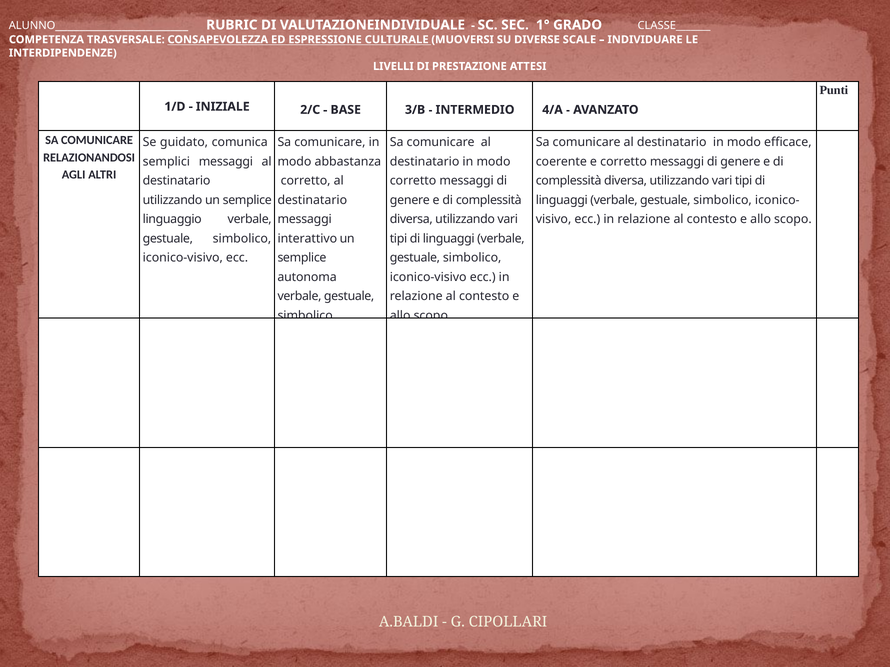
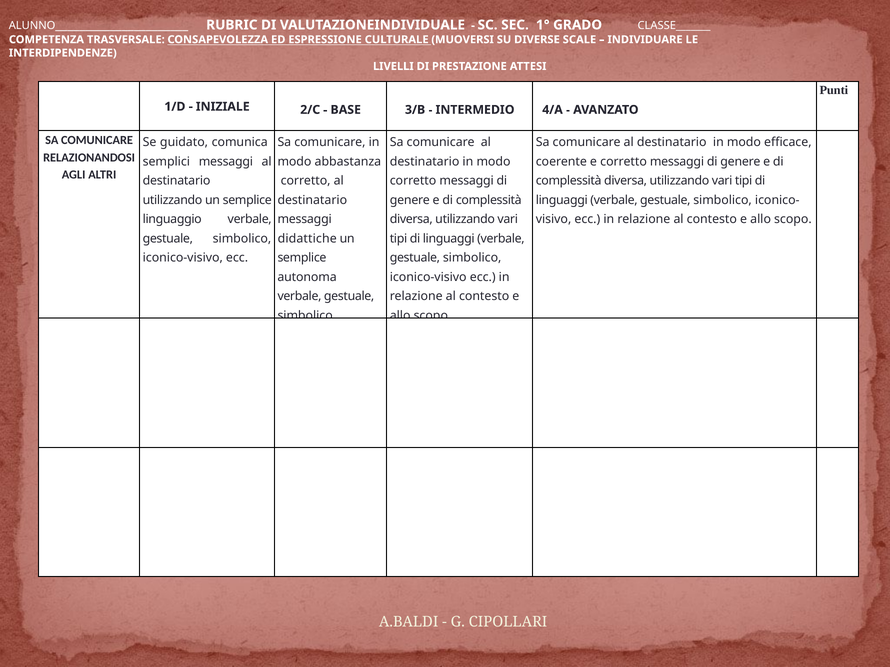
interattivo: interattivo -> didattiche (307, 239)
